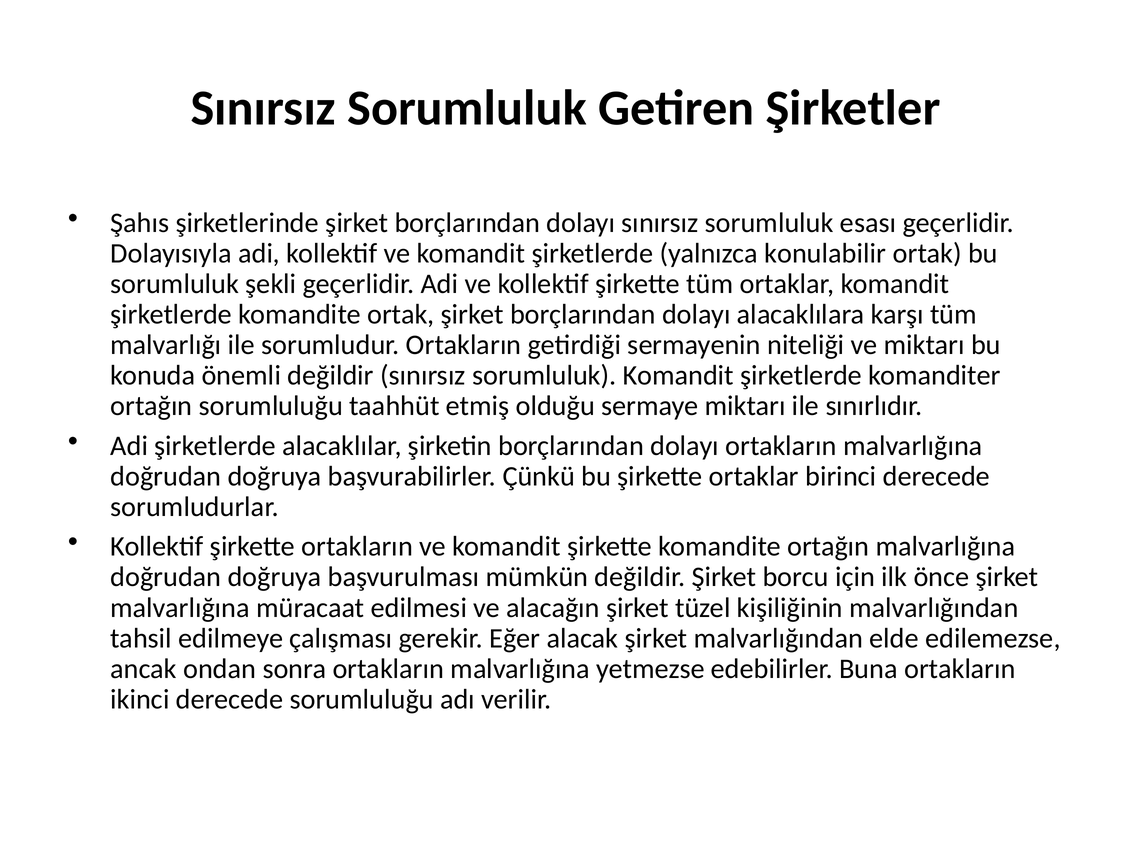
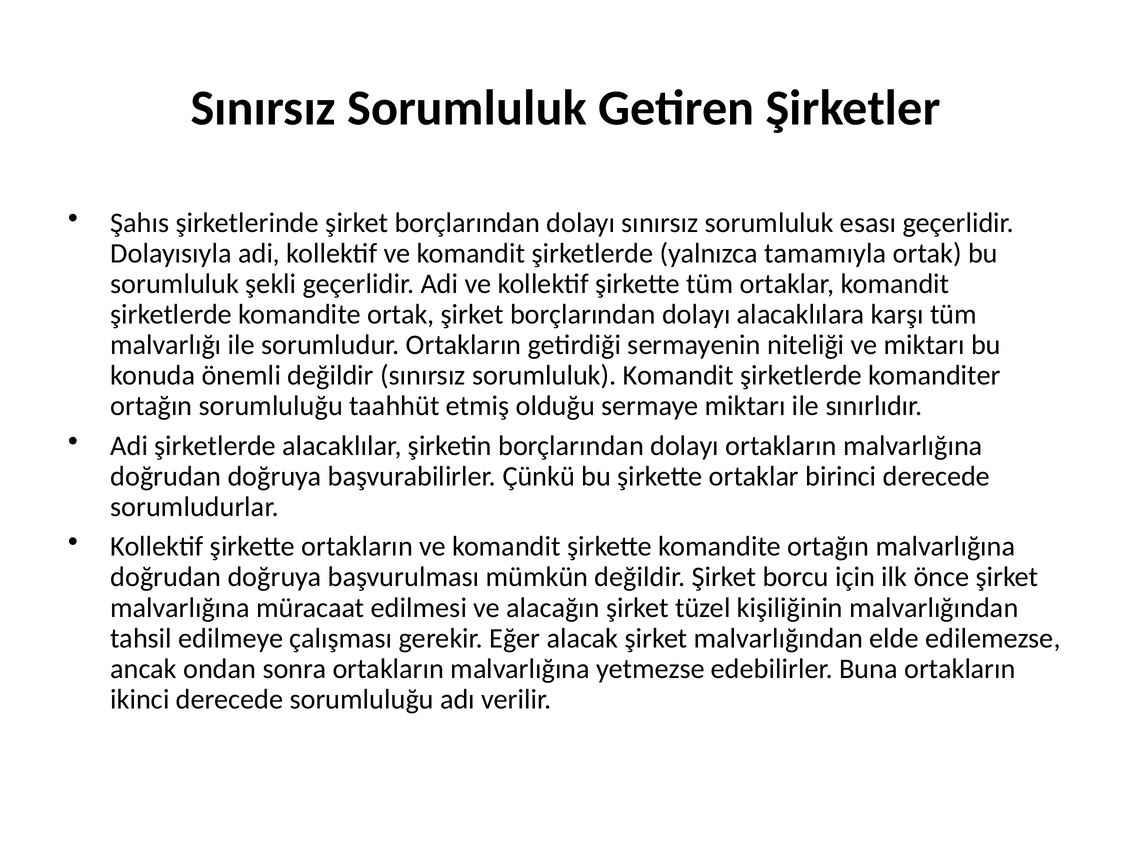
konulabilir: konulabilir -> tamamıyla (825, 253)
